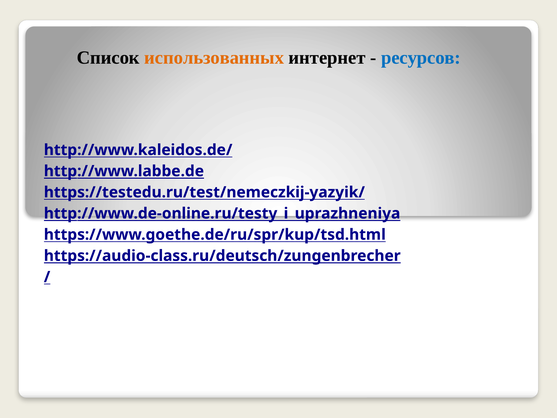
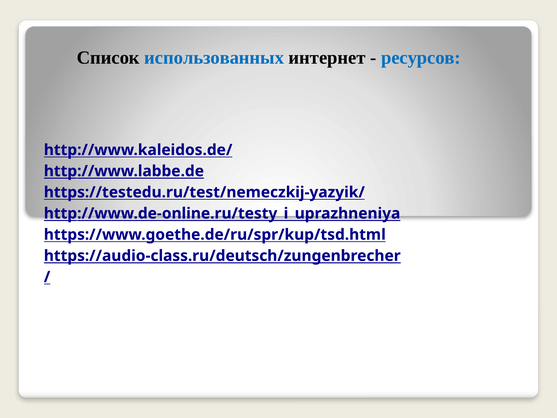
использованных colour: orange -> blue (214, 58)
